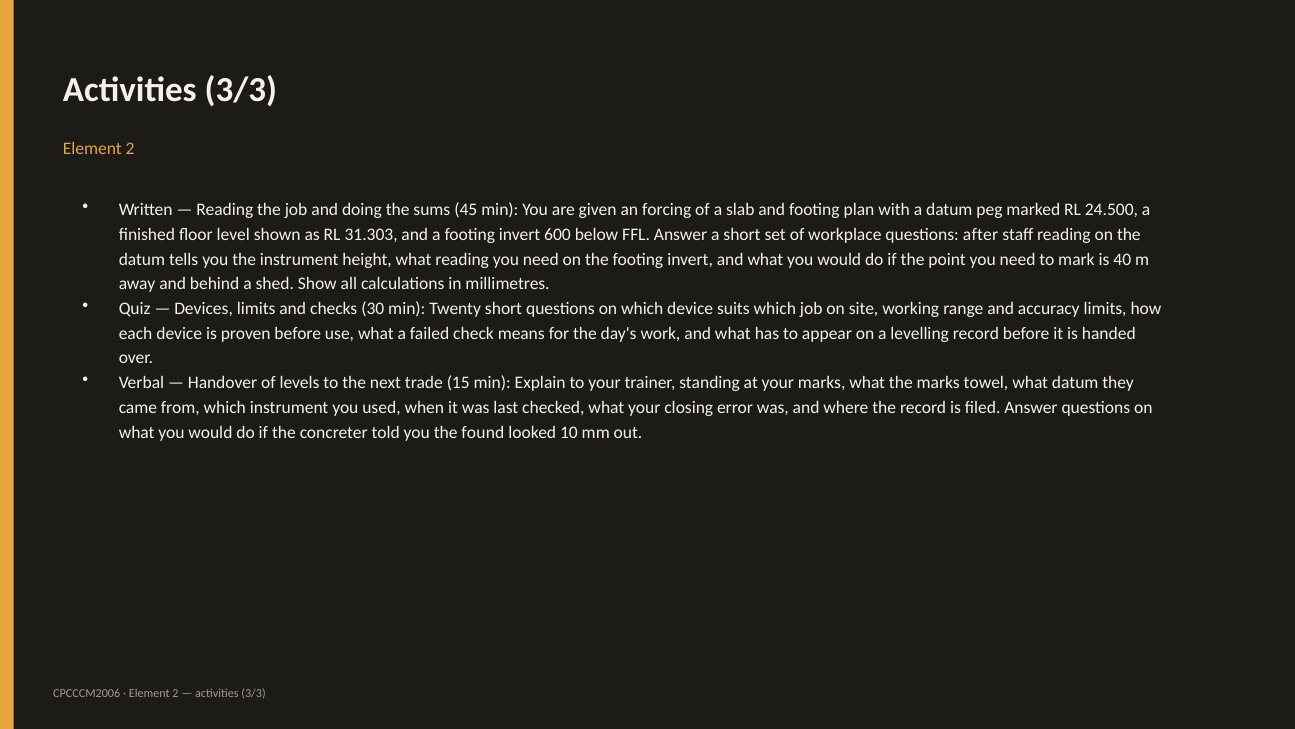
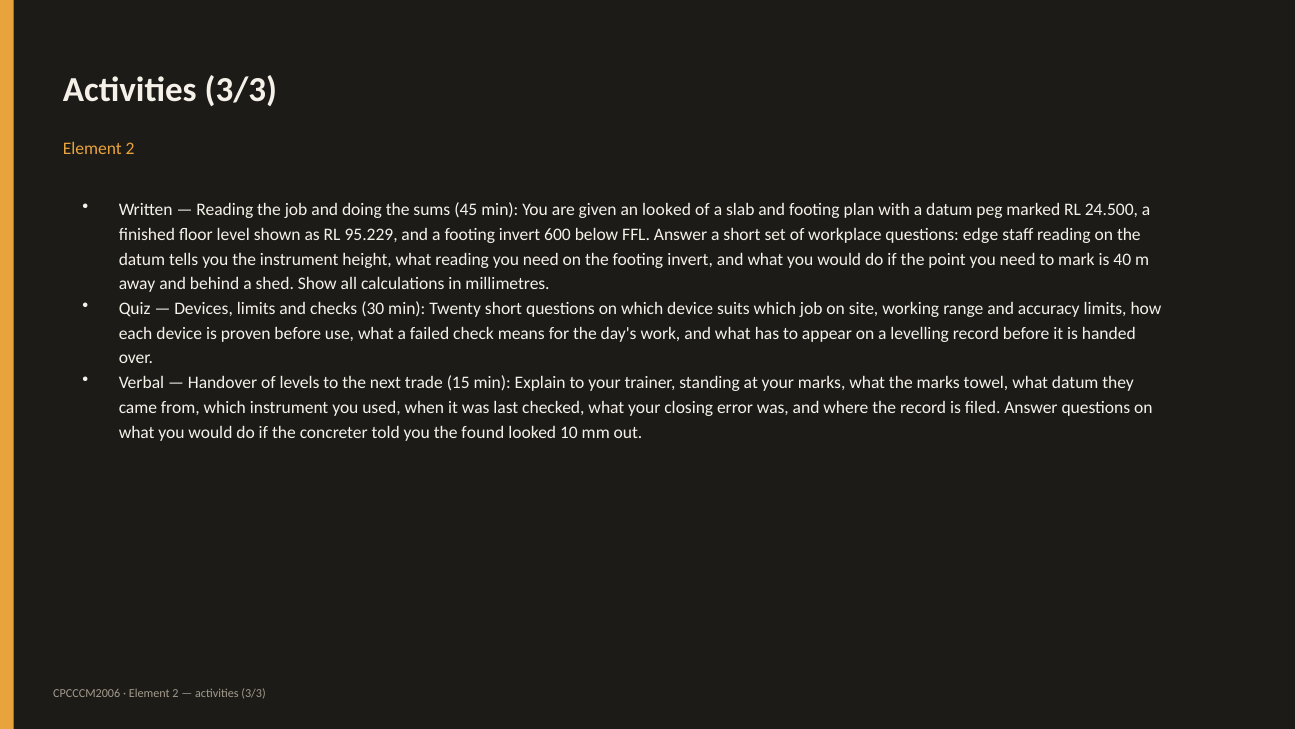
an forcing: forcing -> looked (667, 210)
31.303: 31.303 -> 95.229 (371, 234)
after: after -> edge (981, 234)
